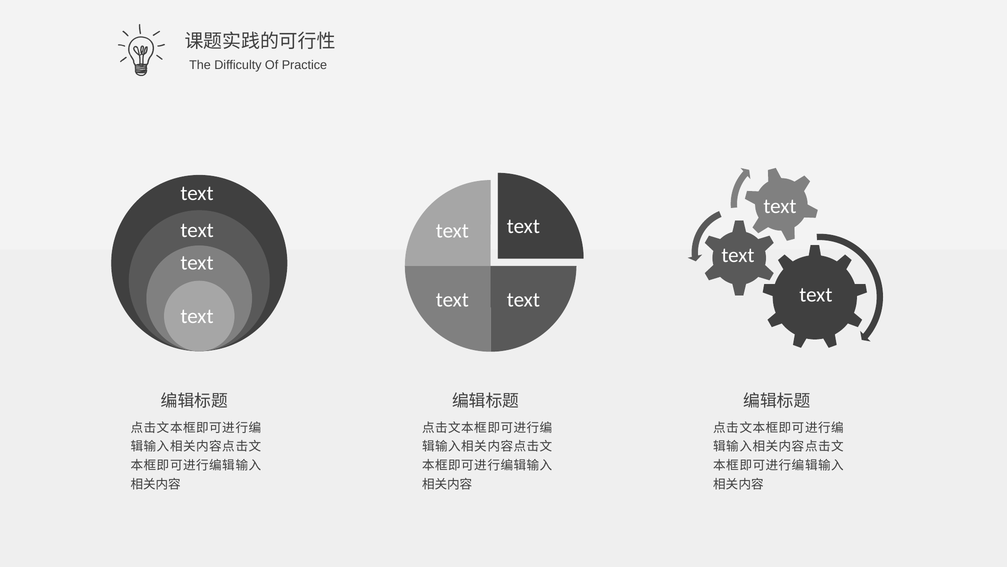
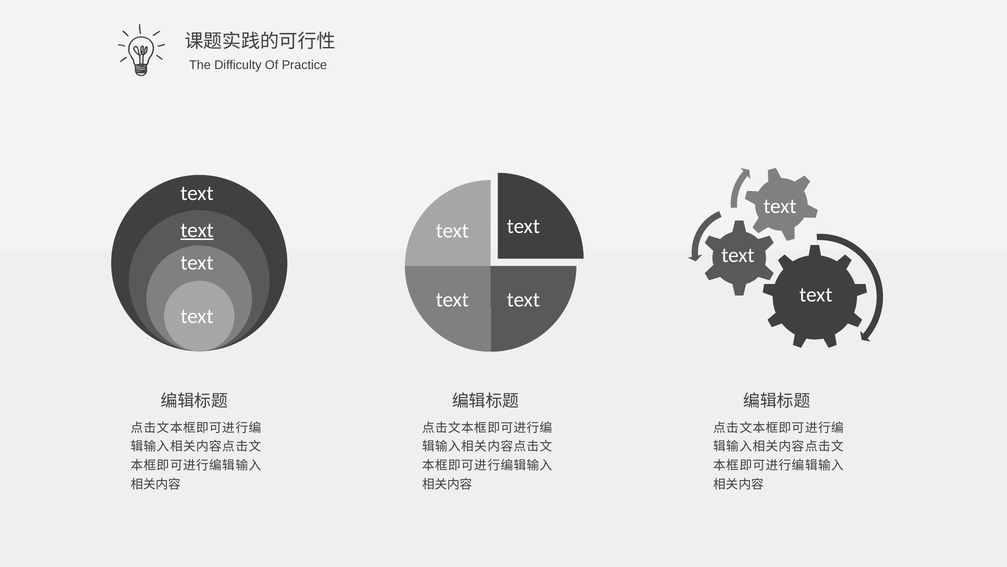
text underline: none -> present (197, 230)
